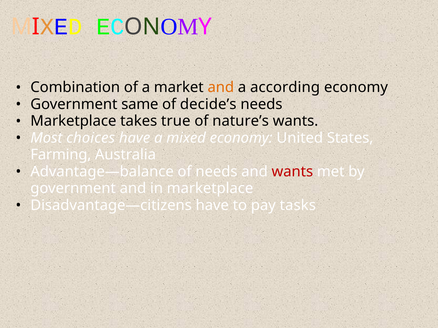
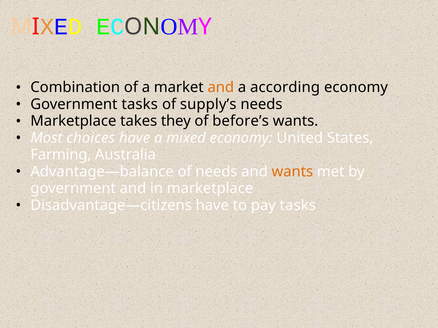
Government same: same -> tasks (140, 104)
decide’s: decide’s -> supply’s (208, 104)
true: true -> they (176, 121)
nature’s: nature’s -> before’s (241, 121)
wants colour: red -> orange (292, 172)
